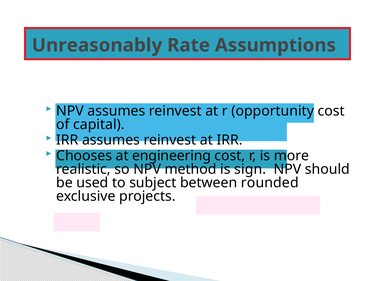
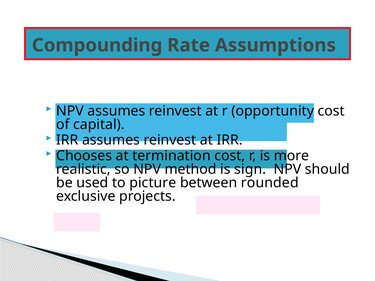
Unreasonably: Unreasonably -> Compounding (97, 45)
engineering: engineering -> termination (171, 156)
subject: subject -> picture (153, 183)
